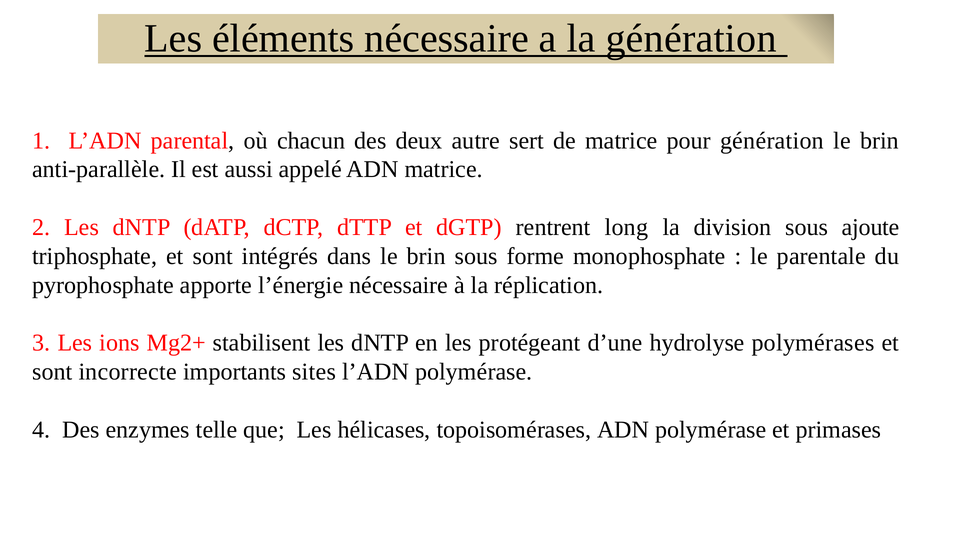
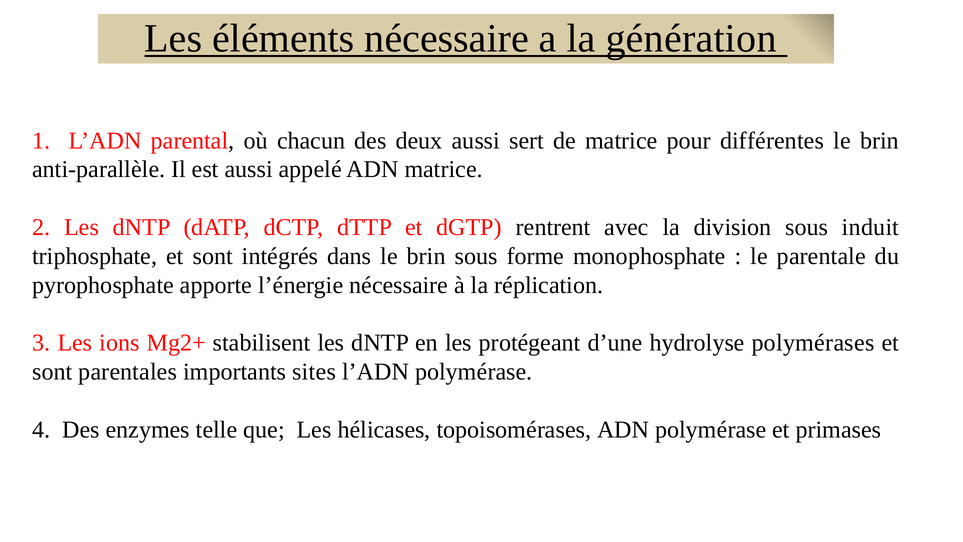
deux autre: autre -> aussi (476, 141)
pour génération: génération -> différentes (772, 141)
long: long -> avec (627, 227)
ajoute: ajoute -> induit (871, 227)
incorrecte: incorrecte -> parentales (128, 372)
